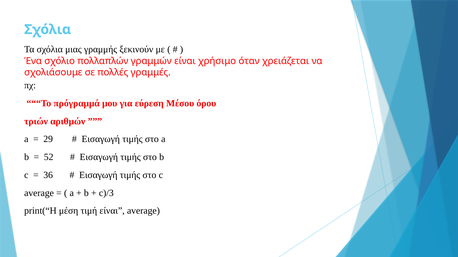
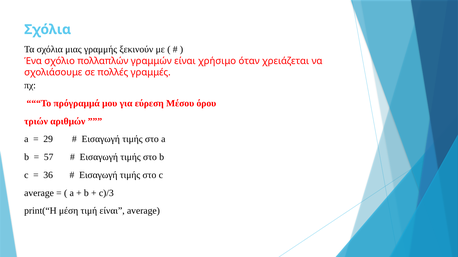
52: 52 -> 57 (49, 157)
